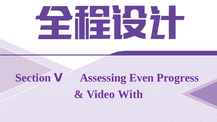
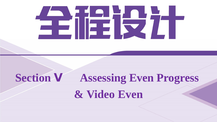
Video With: With -> Even (130, 94)
